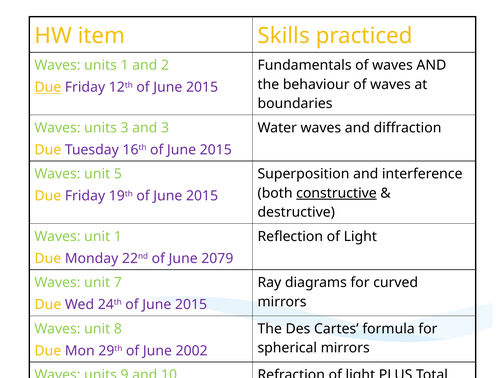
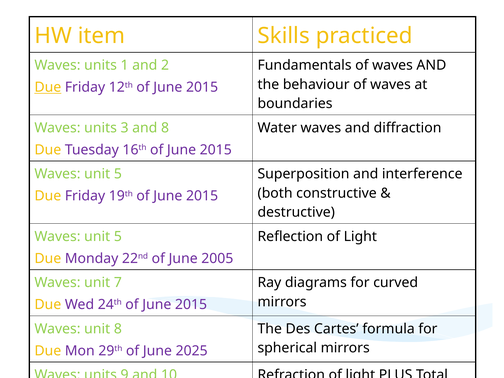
and 3: 3 -> 8 (165, 128)
constructive underline: present -> none (336, 193)
1: 1 -> 5 (118, 236)
2079: 2079 -> 2005 (217, 258)
2002: 2002 -> 2025 (192, 351)
